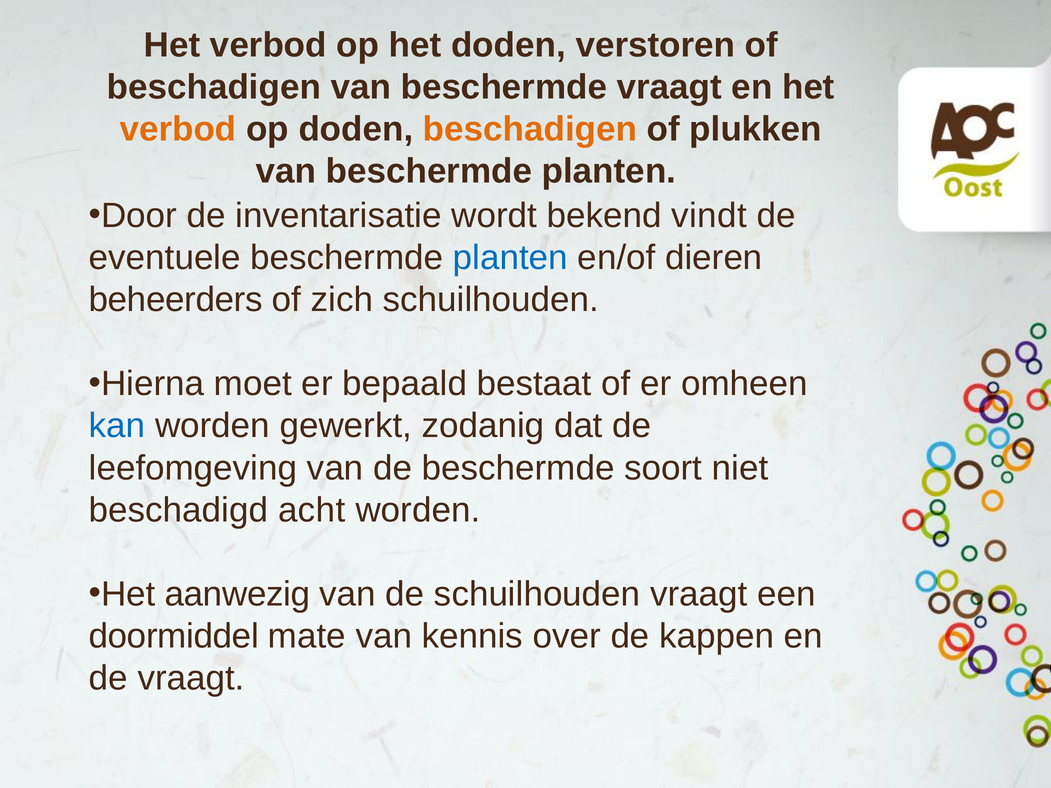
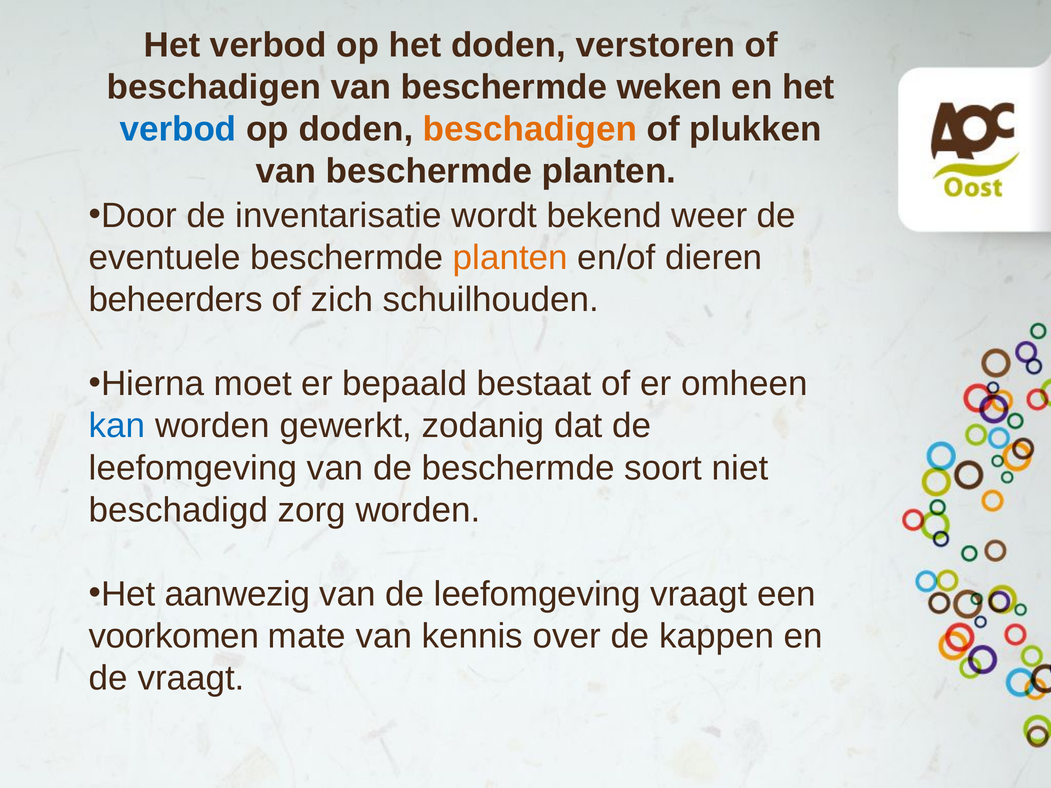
beschermde vraagt: vraagt -> weken (669, 87)
verbod colour: orange -> blue (178, 129)
vindt: vindt -> weer (709, 216)
planten colour: blue -> orange (510, 258)
acht: acht -> zorg (312, 510)
van de schuilhouden: schuilhouden -> leefomgeving (537, 594)
doormiddel: doormiddel -> voorkomen (174, 636)
